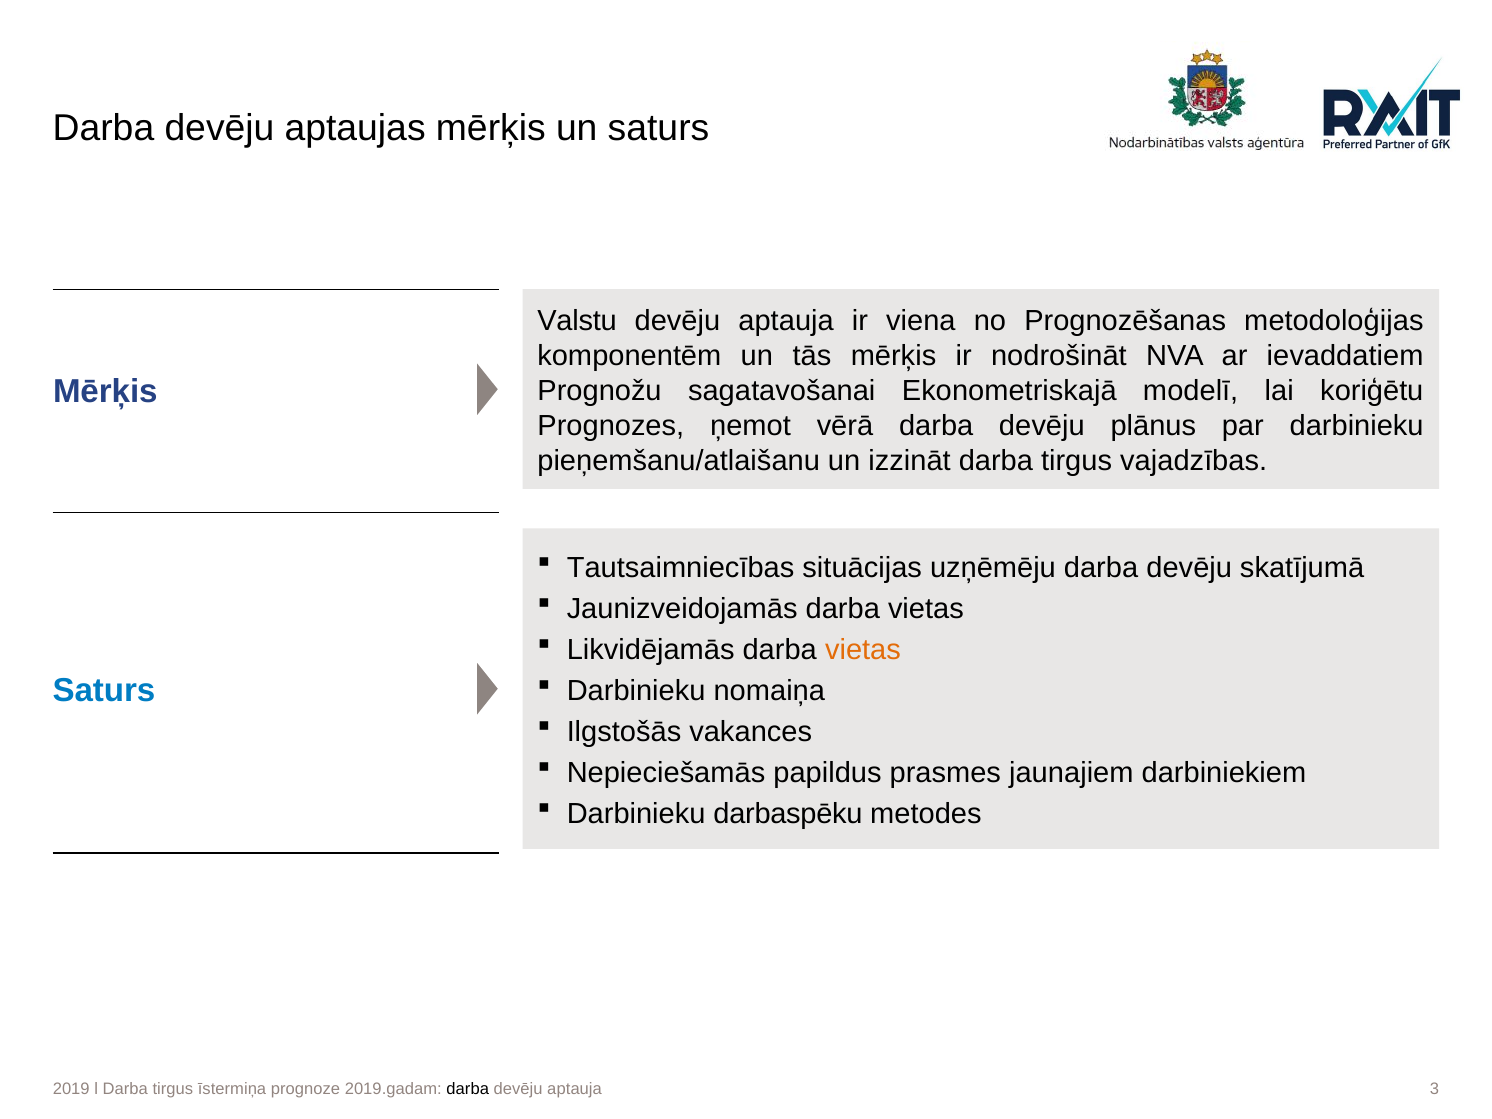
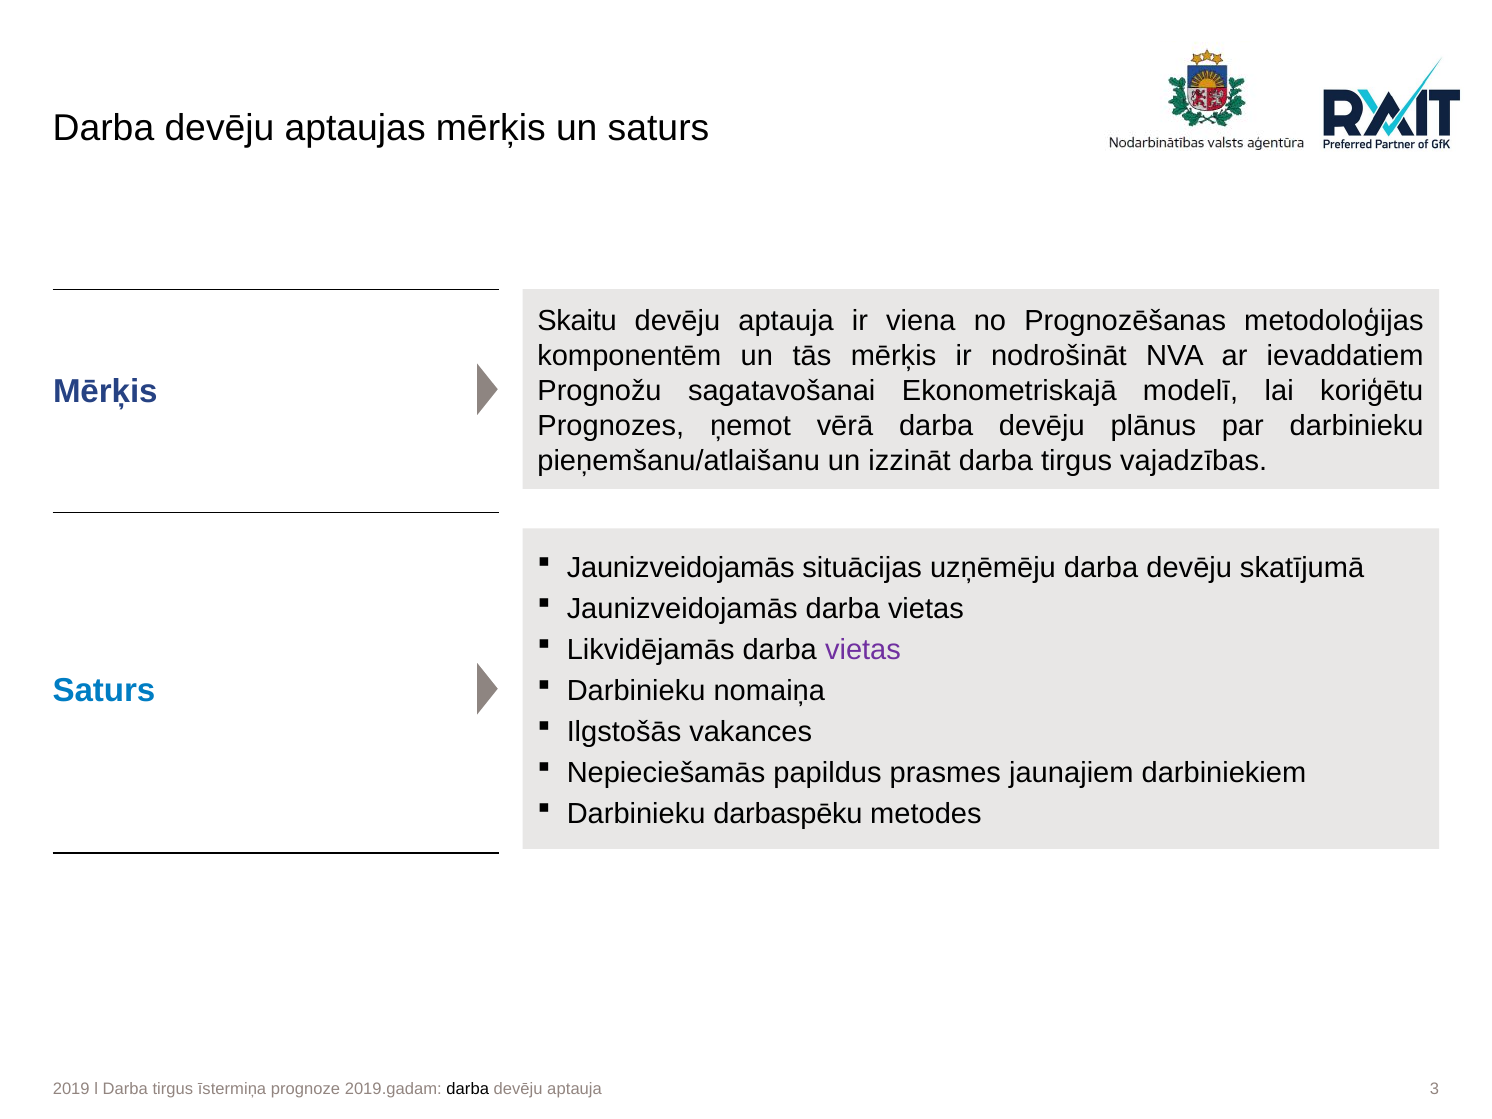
Valstu: Valstu -> Skaitu (577, 321)
Tautsaimniecības: Tautsaimniecības -> Jaunizveidojamās (681, 567)
vietas colour: orange -> purple (863, 650)
